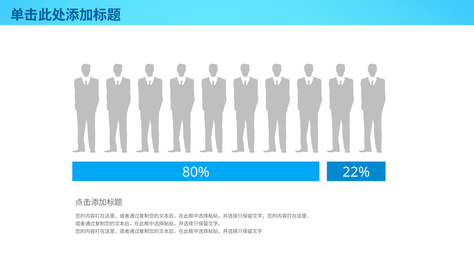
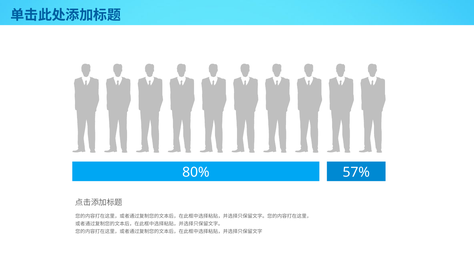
22%: 22% -> 57% (356, 173)
